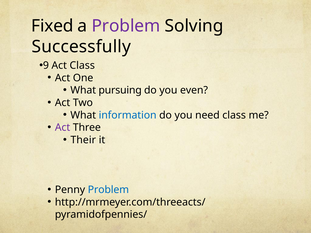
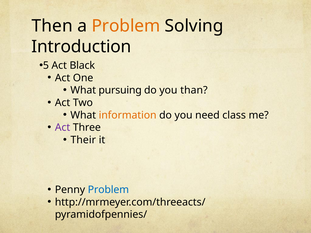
Fixed: Fixed -> Then (52, 26)
Problem colour: purple -> orange (126, 26)
Successfully: Successfully -> Introduction (81, 47)
9: 9 -> 5 (46, 65)
Act Class: Class -> Black (82, 65)
even: even -> than (194, 90)
information colour: blue -> orange (128, 115)
